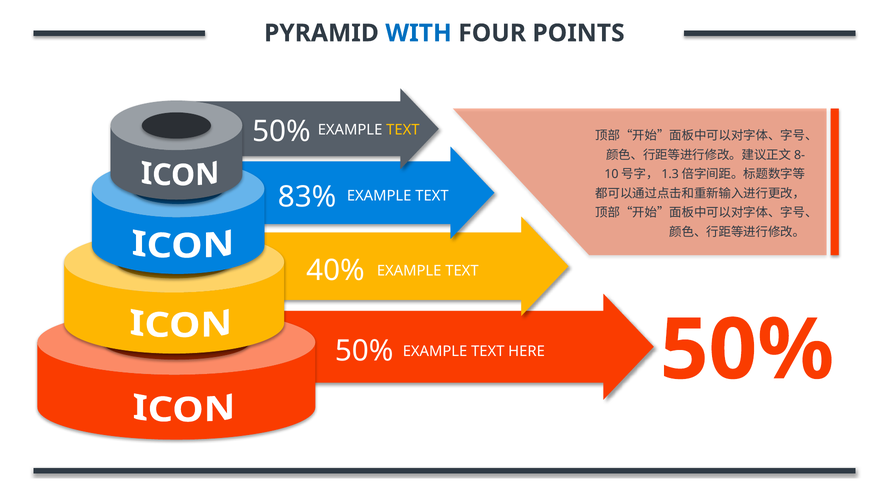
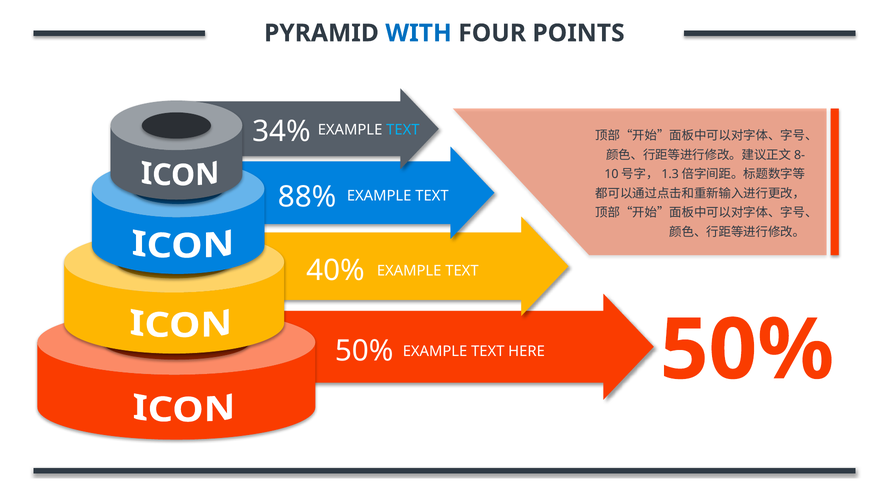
50%: 50% -> 34% (281, 131)
TEXT colour: yellow -> light blue (403, 130)
83%: 83% -> 88% (307, 197)
